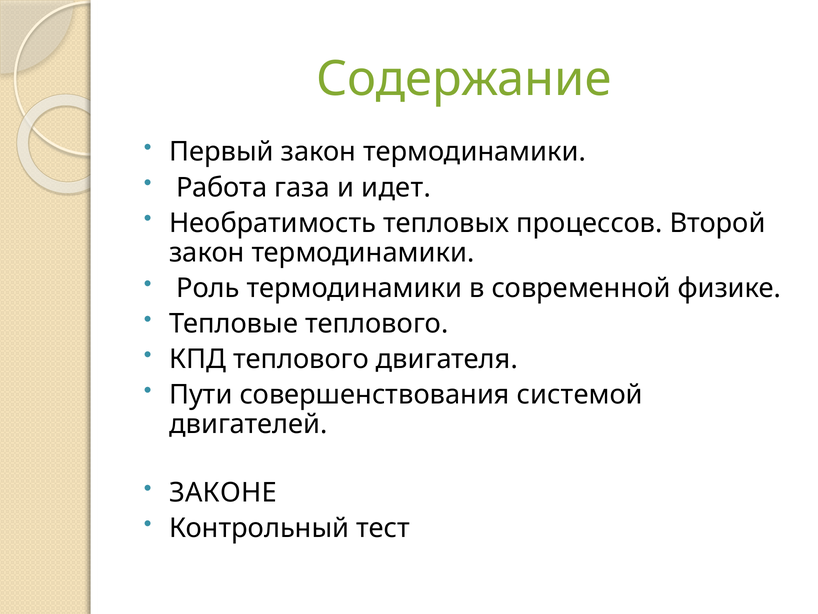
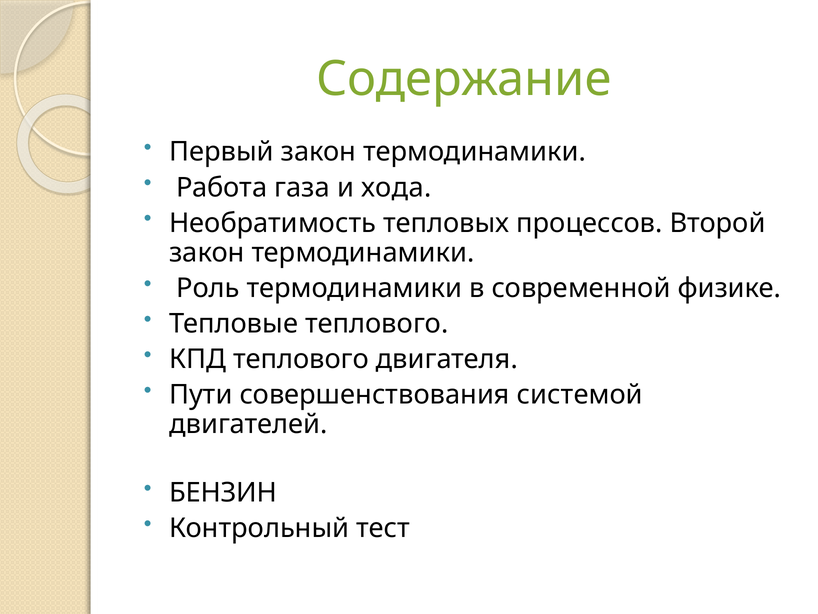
идет: идет -> хода (396, 187)
ЗАКОНЕ: ЗАКОНЕ -> БЕНЗИН (223, 492)
